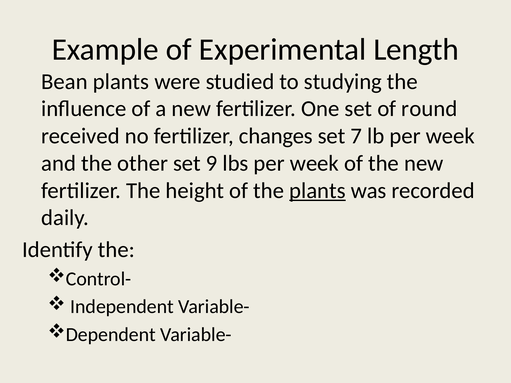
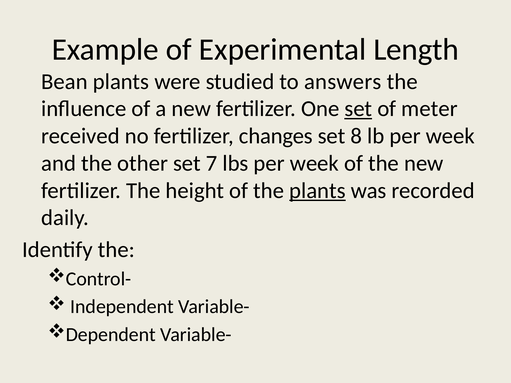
studying: studying -> answers (343, 82)
set underline: none -> present (358, 109)
round: round -> meter (429, 109)
7: 7 -> 8 (356, 136)
9: 9 -> 7 (212, 163)
